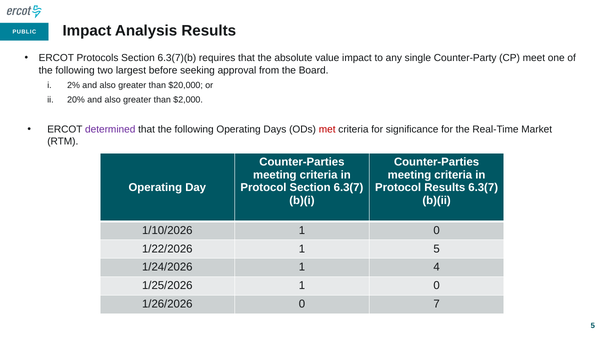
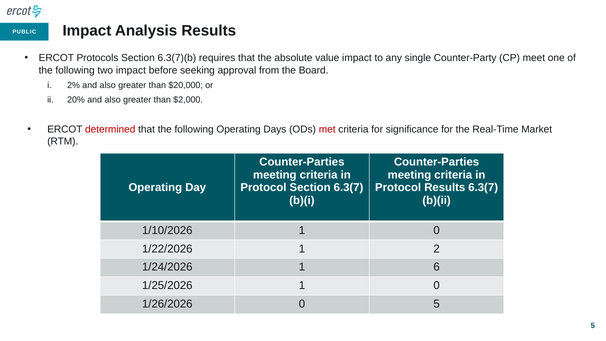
two largest: largest -> impact (131, 70)
determined colour: purple -> red (110, 129)
1 5: 5 -> 2 (437, 249)
4: 4 -> 6 (437, 267)
0 7: 7 -> 5 (437, 304)
